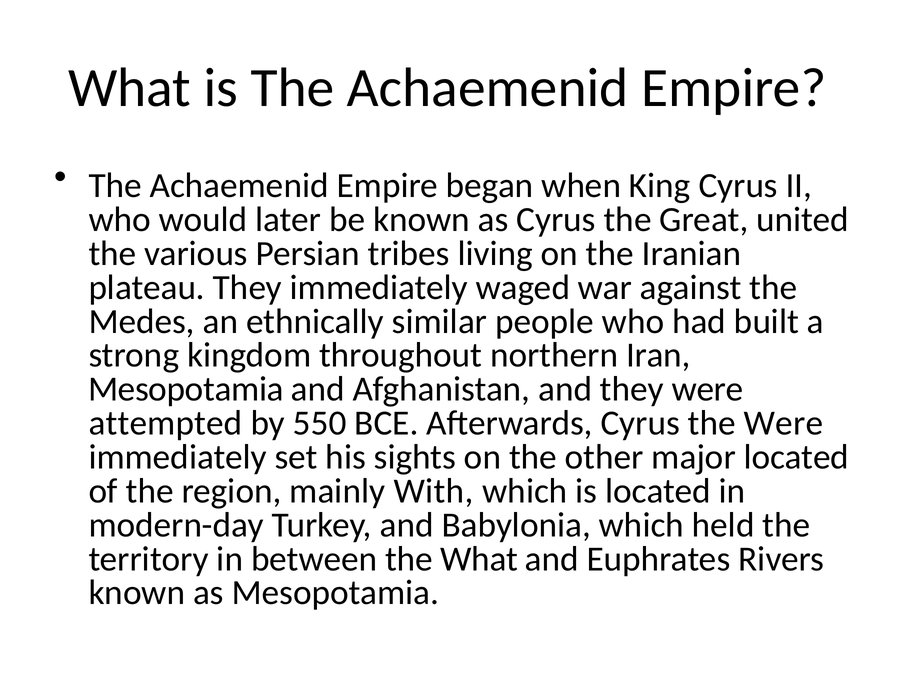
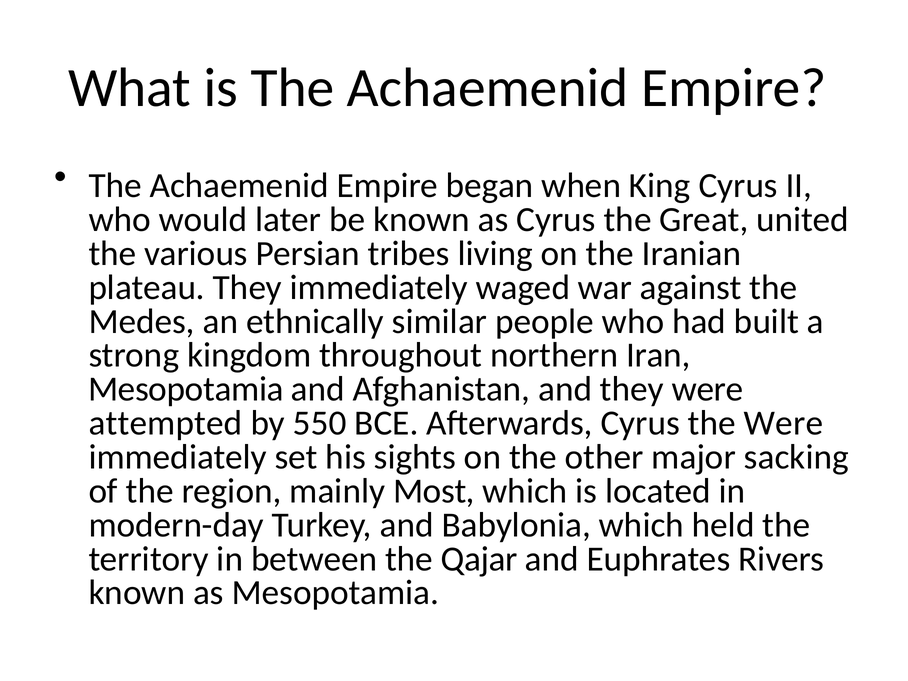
major located: located -> sacking (796, 457)
With: With -> Most (434, 491)
the What: What -> Qajar (479, 559)
